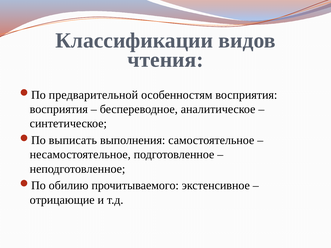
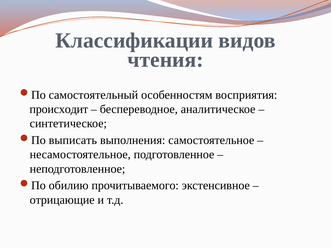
предварительной: предварительной -> самостоятельный (93, 95)
восприятия: восприятия -> происходит (59, 109)
